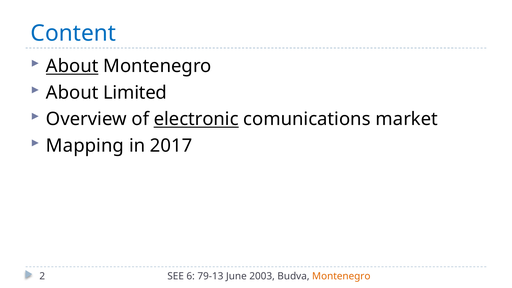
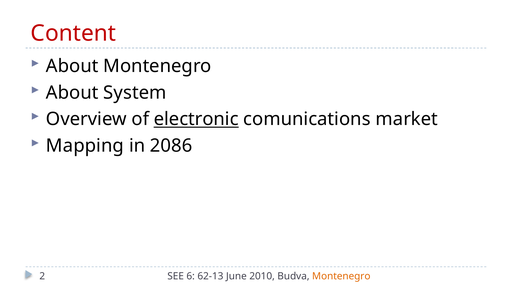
Content colour: blue -> red (73, 33)
About underline: present -> none (72, 66)
Limited: Limited -> System (135, 93)
2017: 2017 -> 2086 (171, 146)
79-13: 79-13 -> 62-13 (210, 276)
2003: 2003 -> 2010 (262, 276)
